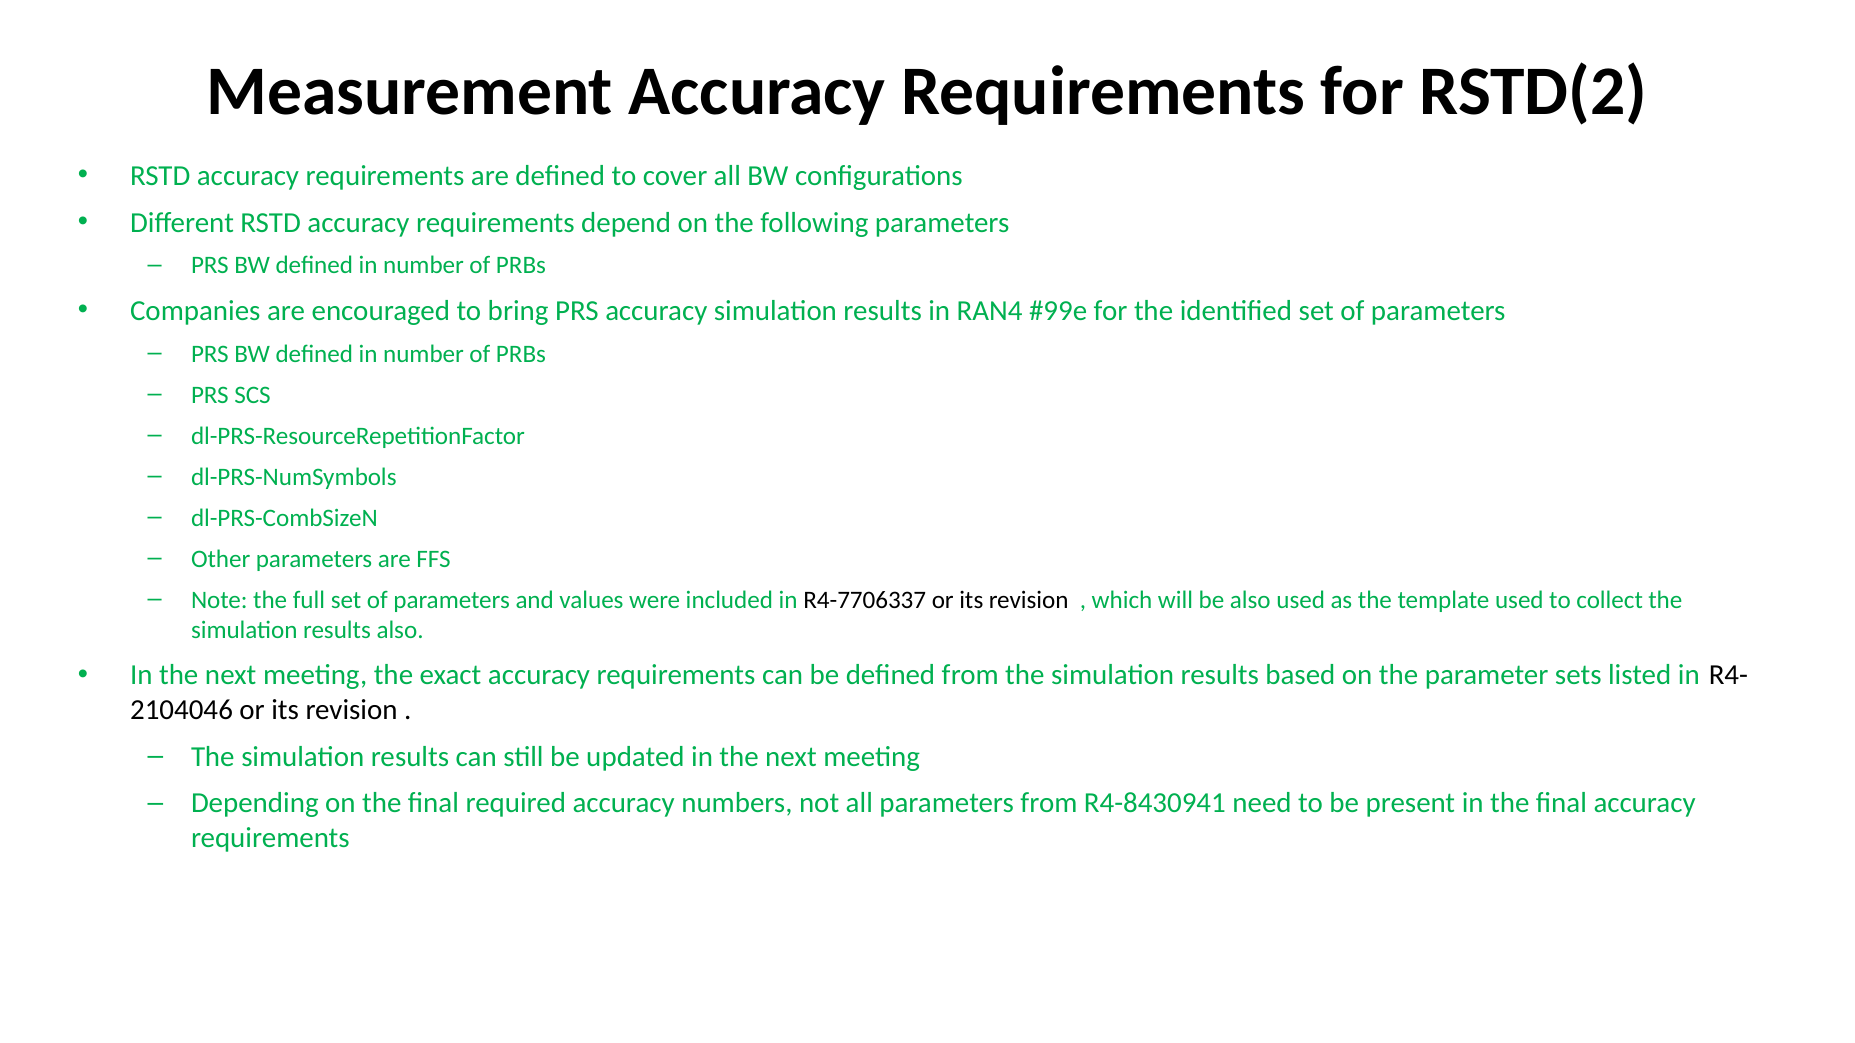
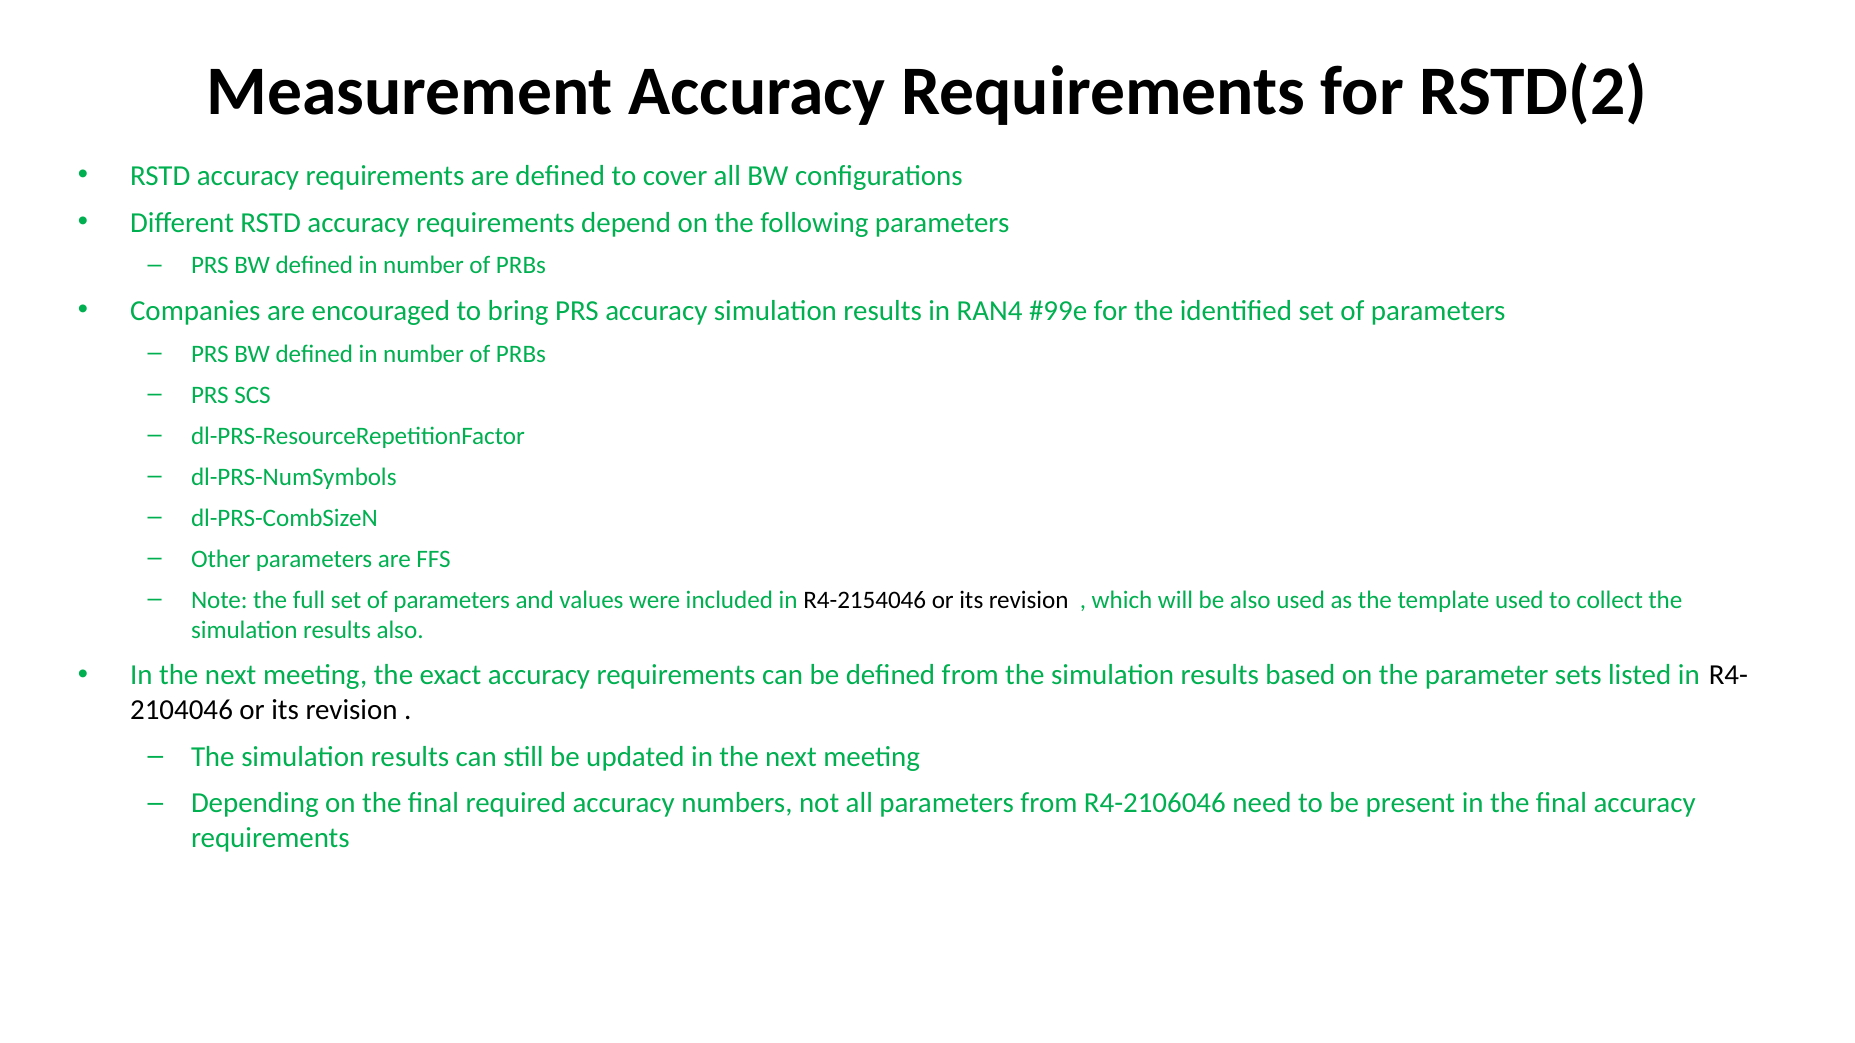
R4-7706337: R4-7706337 -> R4-2154046 (865, 600)
R4-8430941: R4-8430941 -> R4-2106046 (1155, 804)
